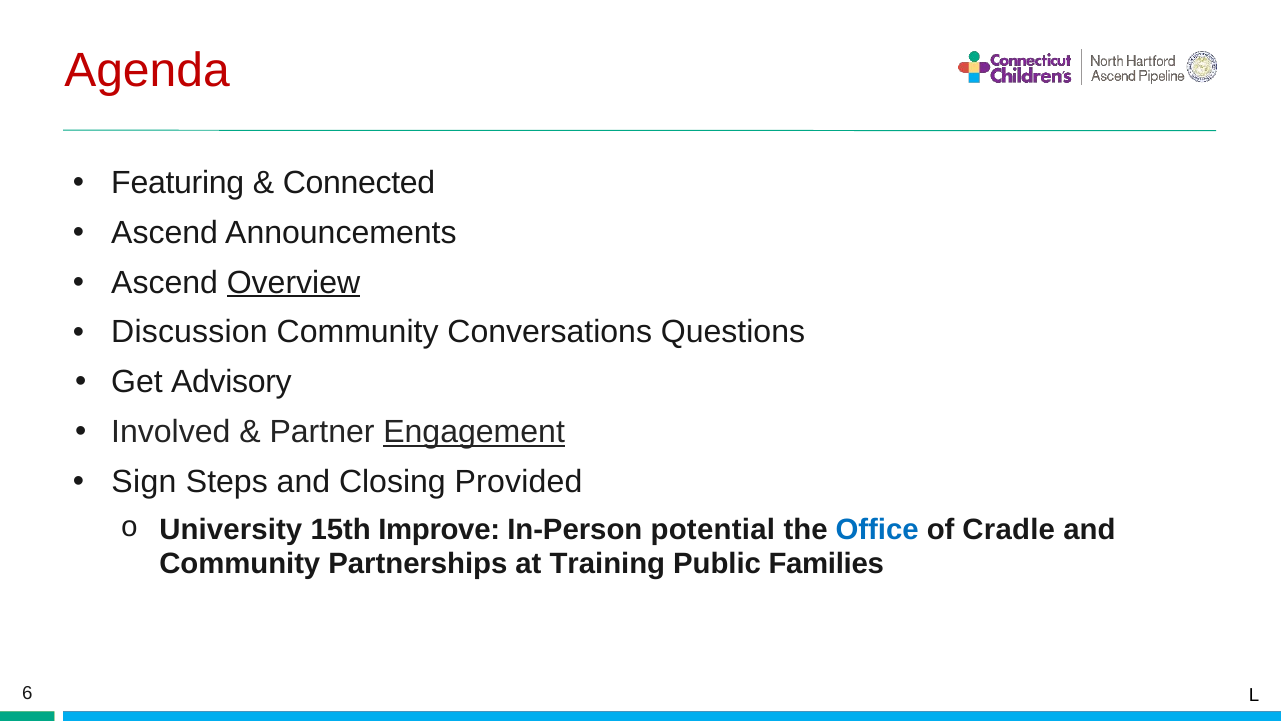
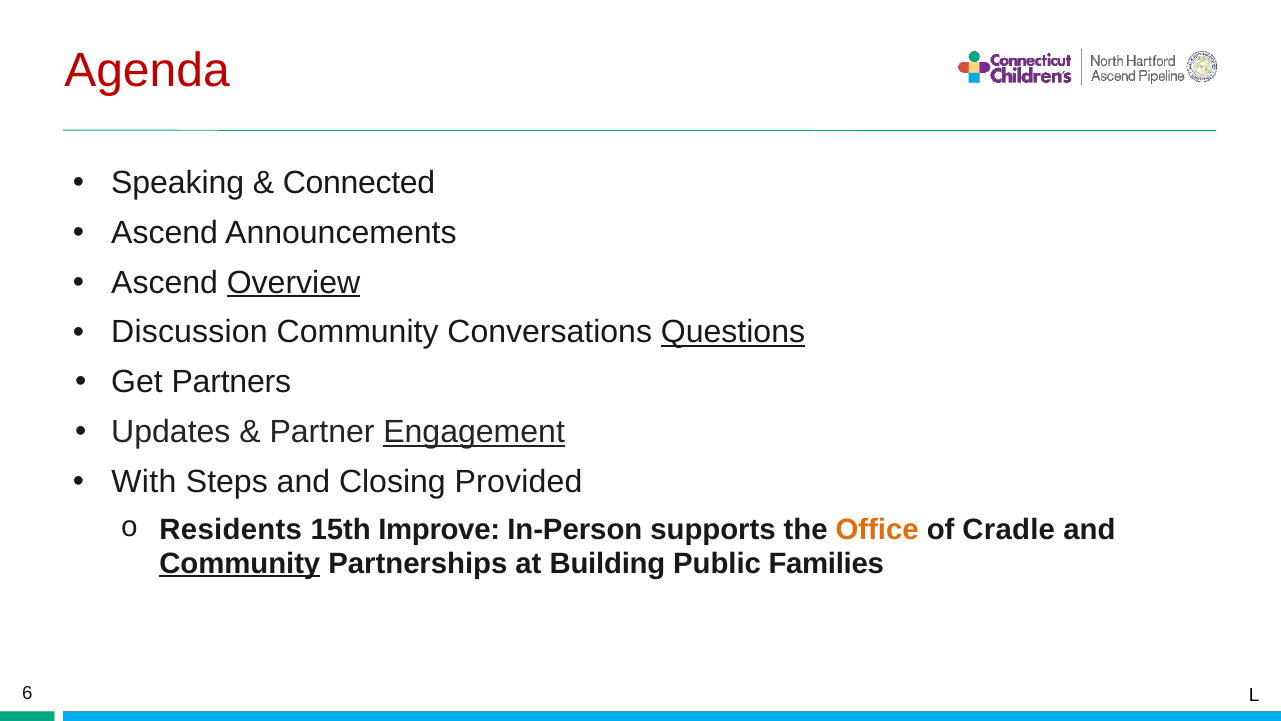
Featuring: Featuring -> Speaking (178, 183)
Questions underline: none -> present (733, 332)
Advisory: Advisory -> Partners (231, 382)
Involved: Involved -> Updates (171, 432)
Sign: Sign -> With (144, 482)
University: University -> Residents (231, 530)
potential: potential -> supports (713, 530)
Office colour: blue -> orange (877, 530)
Community underline: none -> present (240, 563)
Training: Training -> Building (607, 563)
